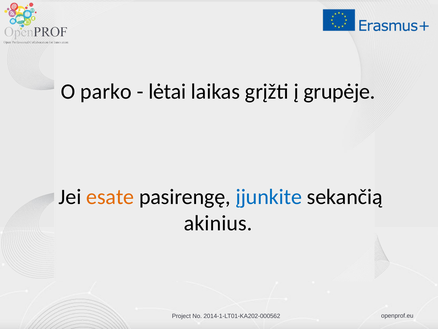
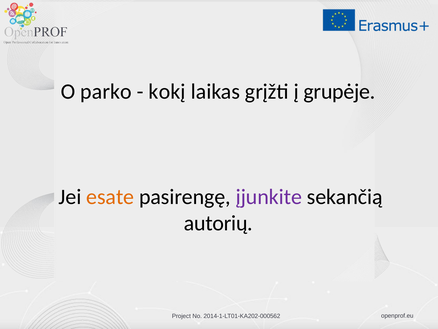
lėtai: lėtai -> kokį (167, 91)
įjunkite colour: blue -> purple (269, 197)
akinius: akinius -> autorių (218, 223)
